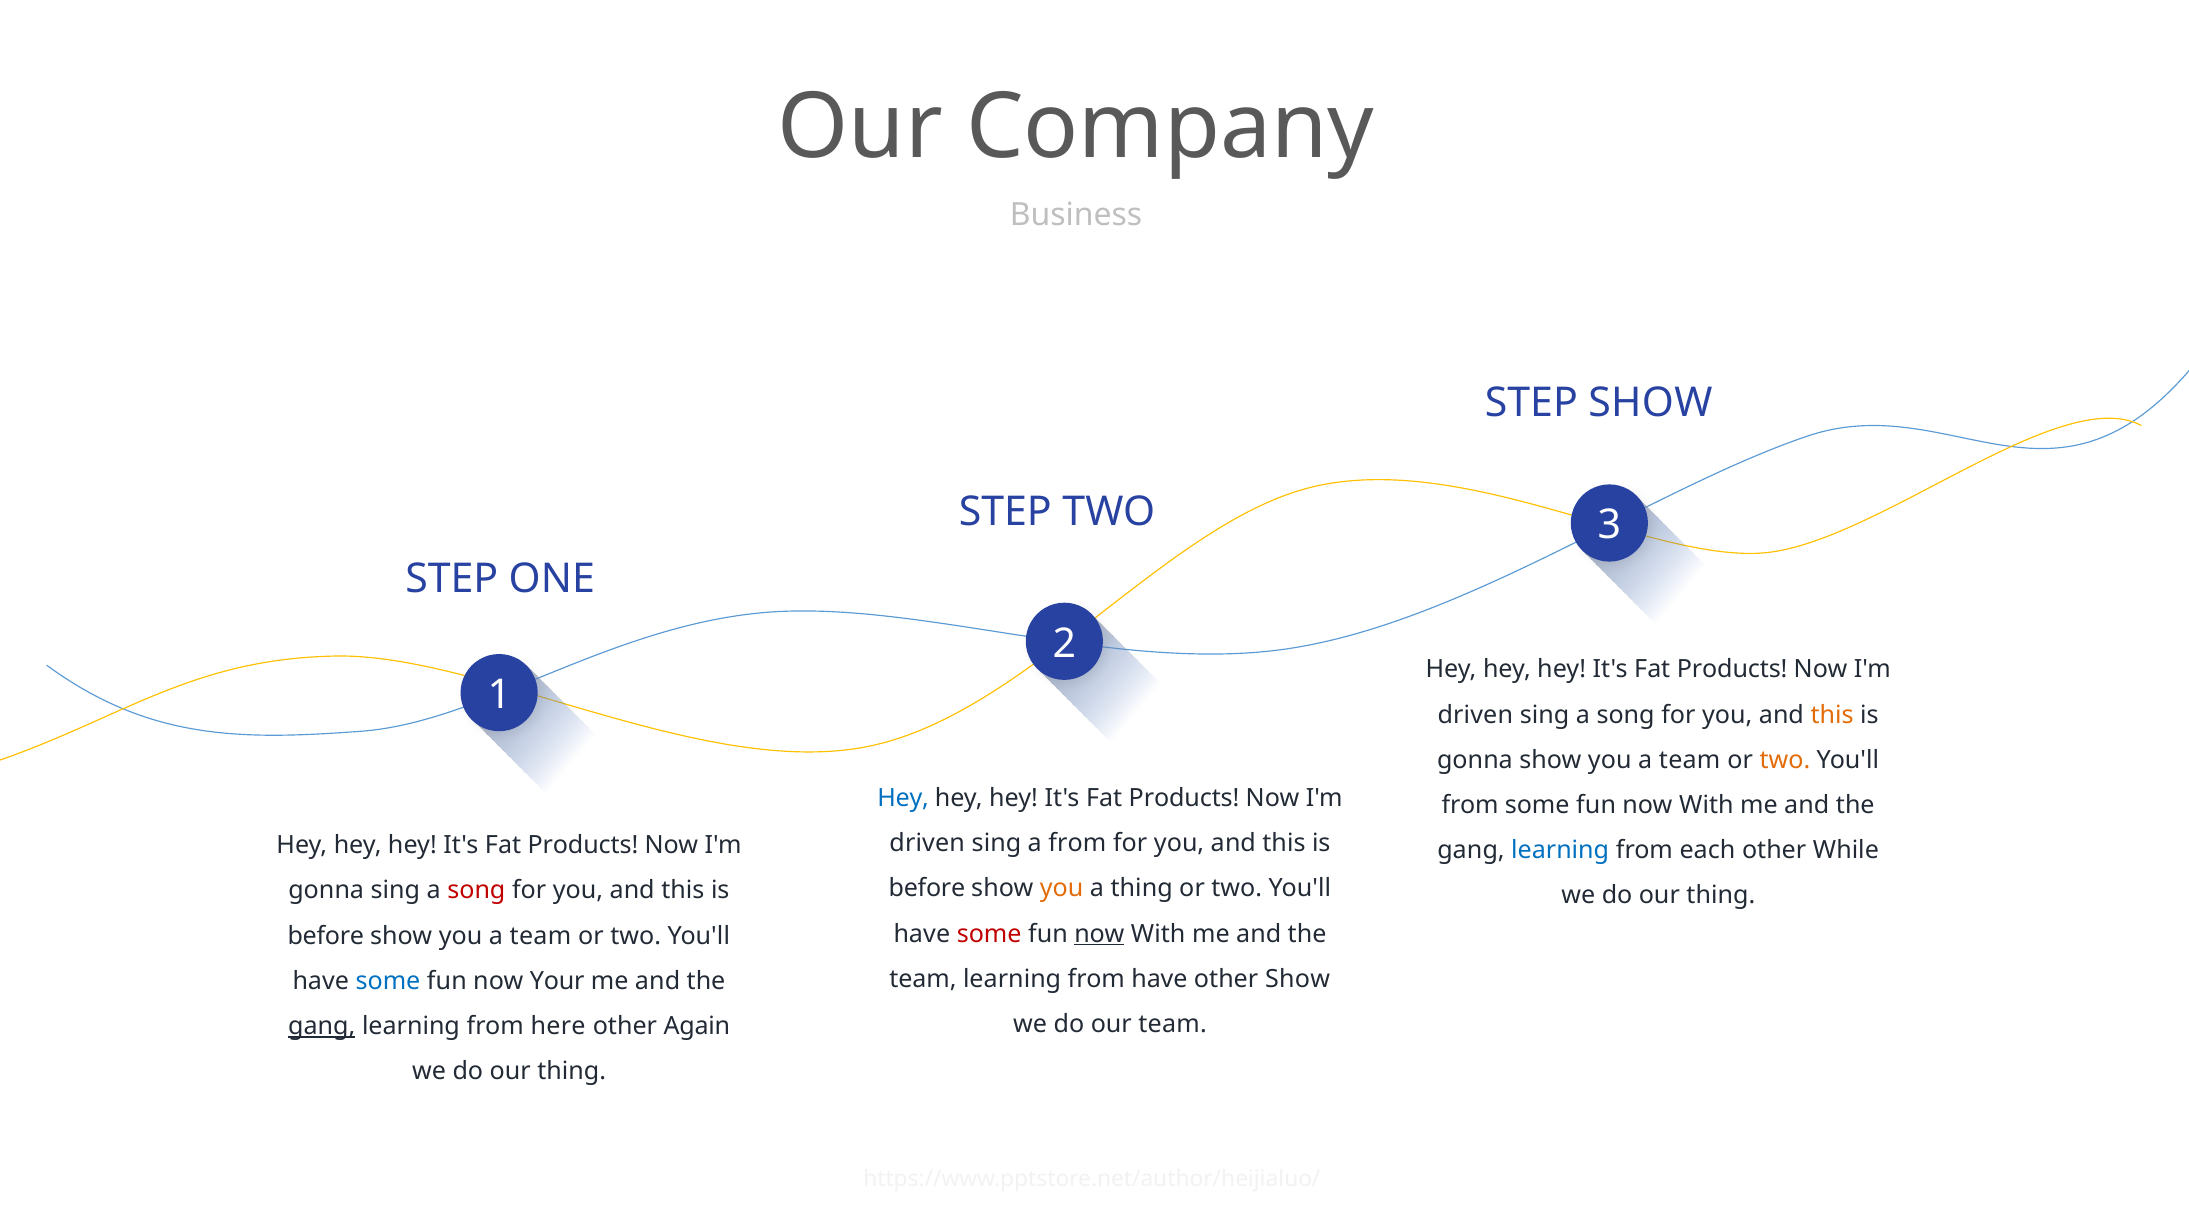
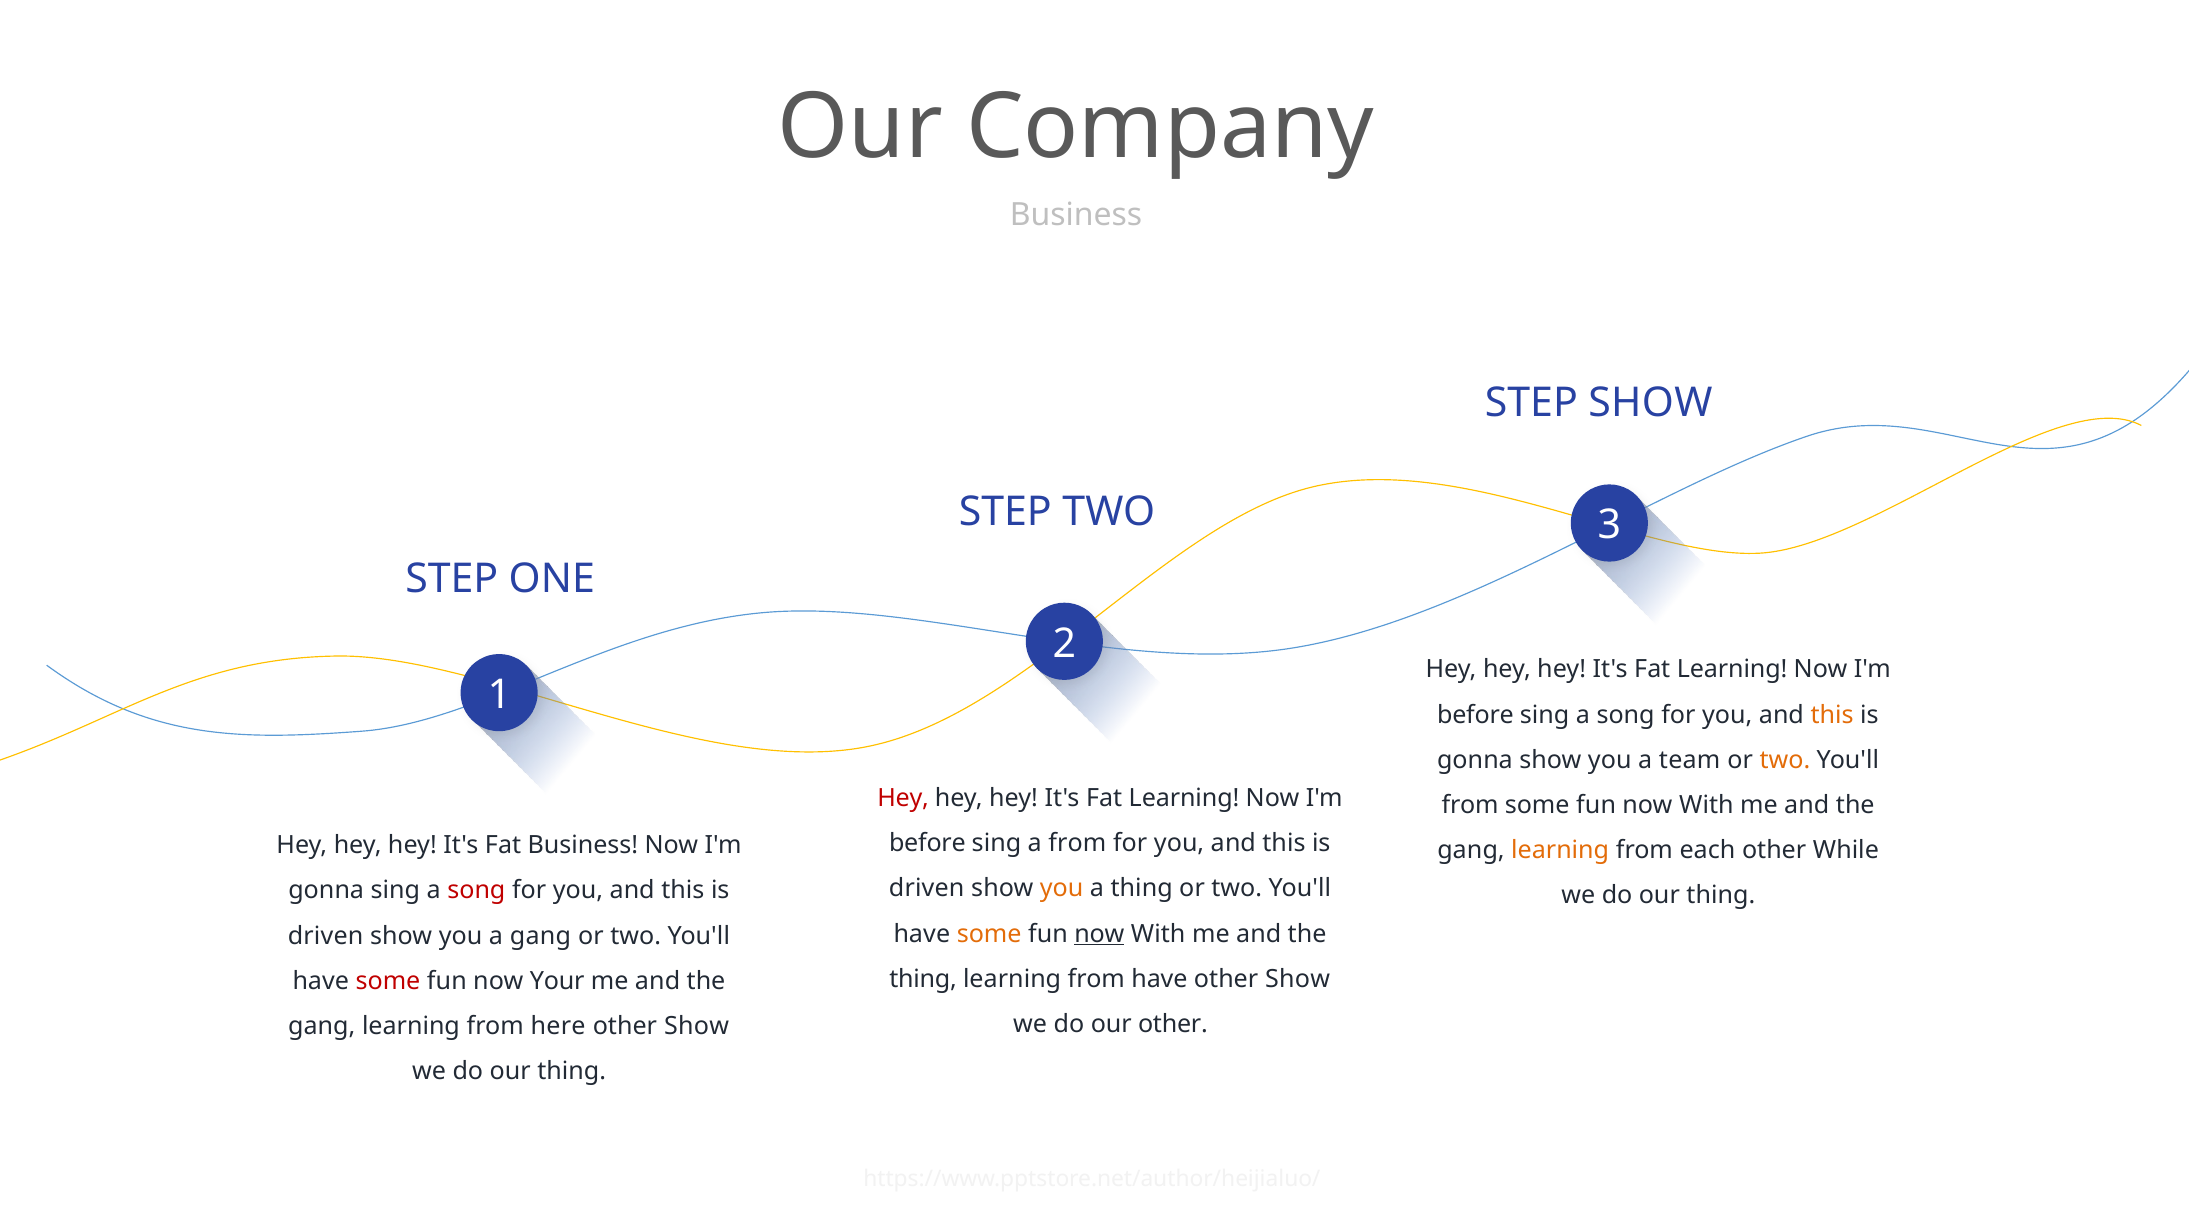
Products: Products -> Learning (1732, 669)
driven: driven -> before (1475, 714)
Hey colour: blue -> red (903, 798)
Products: Products -> Learning (1184, 798)
driven: driven -> before (927, 843)
Products: Products -> Business (583, 845)
learning colour: blue -> orange (1560, 850)
before: before -> driven (927, 888)
some colour: red -> orange (989, 933)
before: before -> driven (326, 935)
team: team -> gang (540, 935)
team: team -> thing (923, 978)
some colour: blue -> red (388, 980)
our team: team -> other (1173, 1024)
gang underline: present -> none (322, 1026)
Again: Again -> Show (697, 1026)
